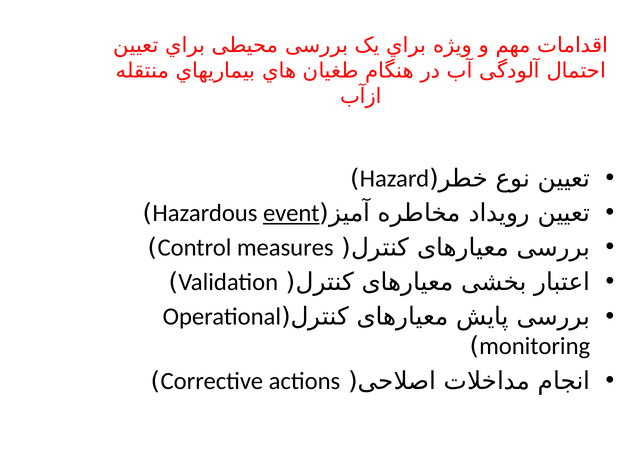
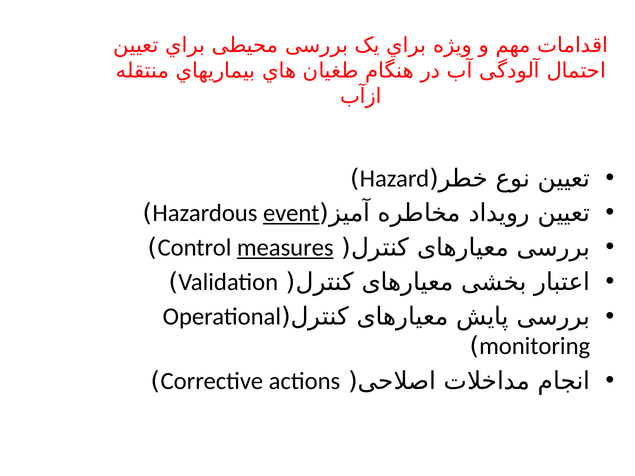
measures underline: none -> present (285, 248)
